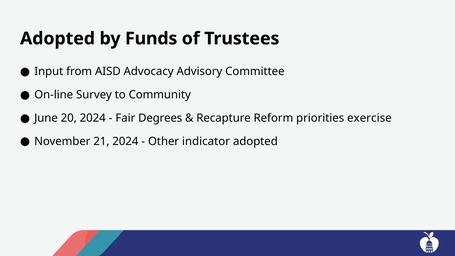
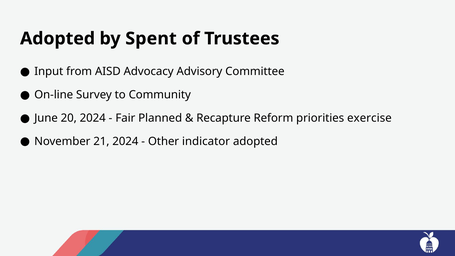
Funds: Funds -> Spent (151, 39)
Degrees: Degrees -> Planned (160, 118)
